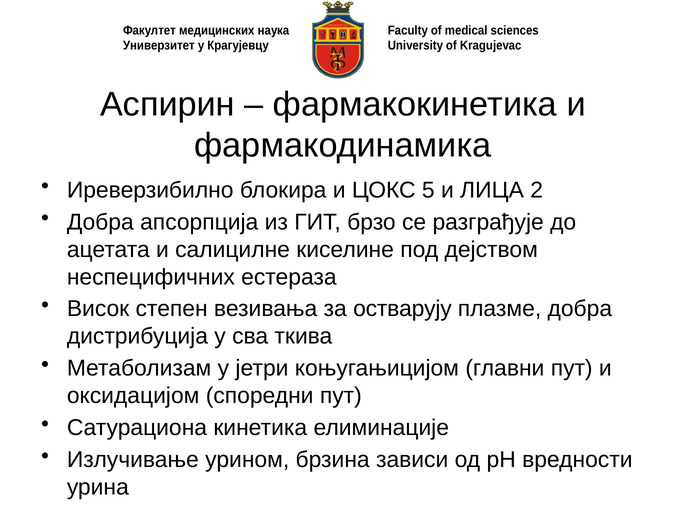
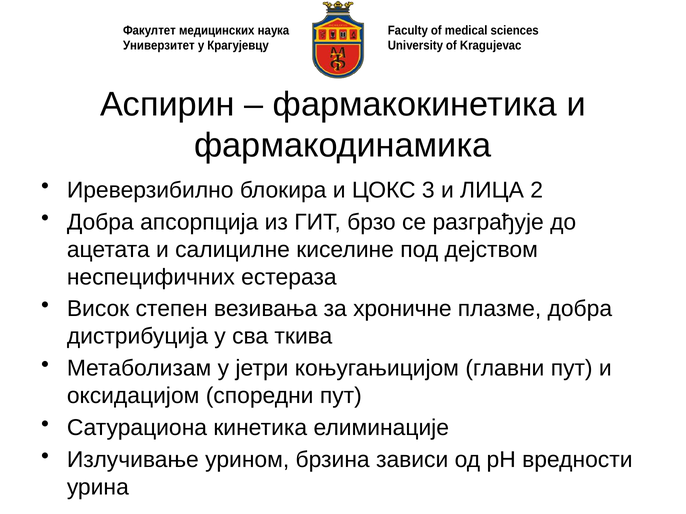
5: 5 -> 3 (428, 190)
остварују: остварују -> хроничне (402, 309)
